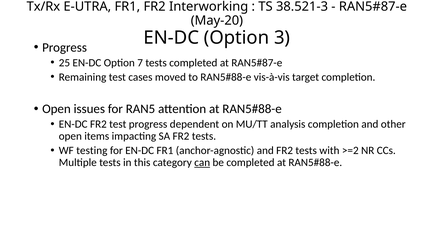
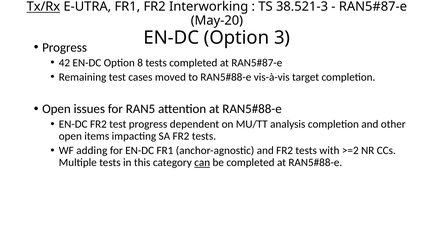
Tx/Rx underline: none -> present (43, 7)
25: 25 -> 42 (64, 63)
7: 7 -> 8 (140, 63)
testing: testing -> adding (92, 150)
